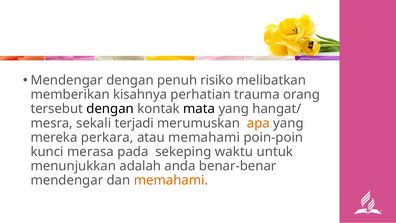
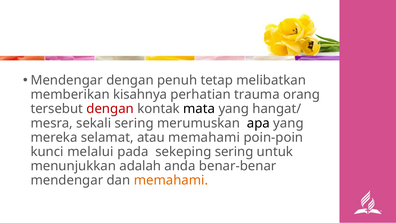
risiko: risiko -> tetap (217, 80)
dengan colour: black -> red (110, 109)
sekali terjadi: terjadi -> sering (134, 123)
apa colour: orange -> black (258, 123)
perkara: perkara -> selamat (107, 137)
merasa: merasa -> melalui (90, 152)
sekeping waktu: waktu -> sering (234, 152)
